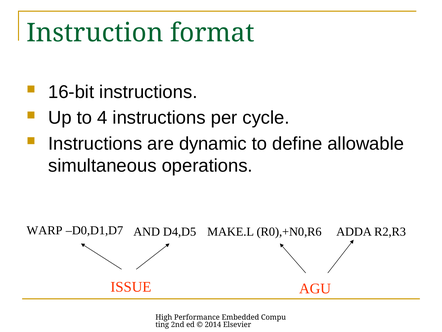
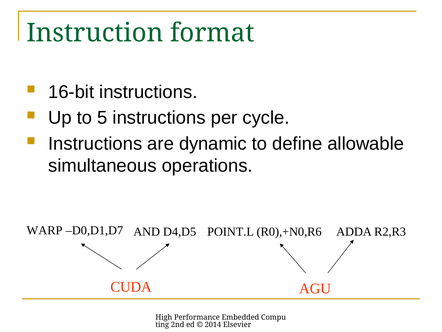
4: 4 -> 5 (102, 118)
MAKE.L: MAKE.L -> POINT.L (231, 231)
ISSUE: ISSUE -> CUDA (131, 287)
